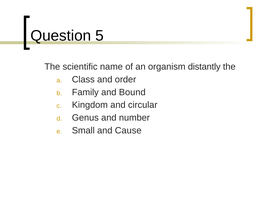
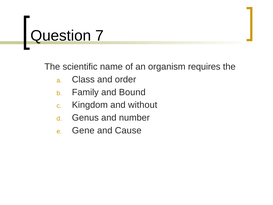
5: 5 -> 7 (100, 36)
distantly: distantly -> requires (204, 67)
circular: circular -> without (143, 105)
Small: Small -> Gene (83, 130)
